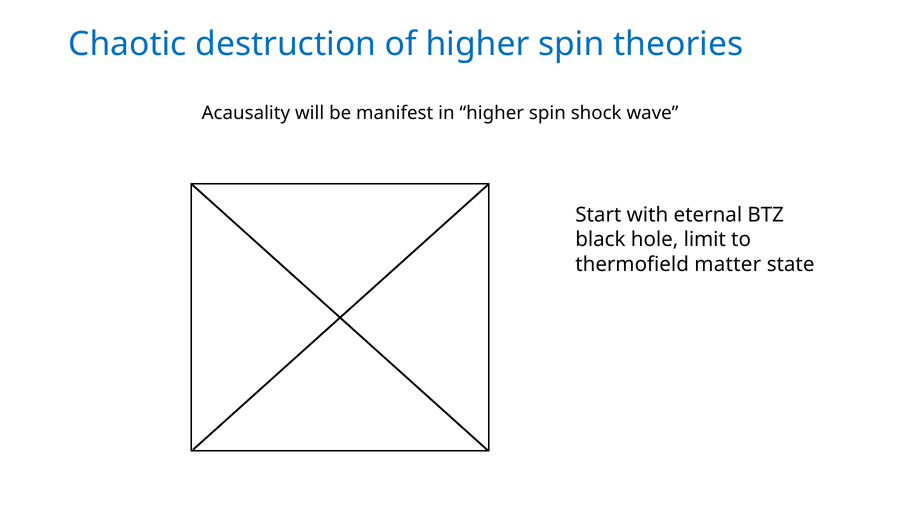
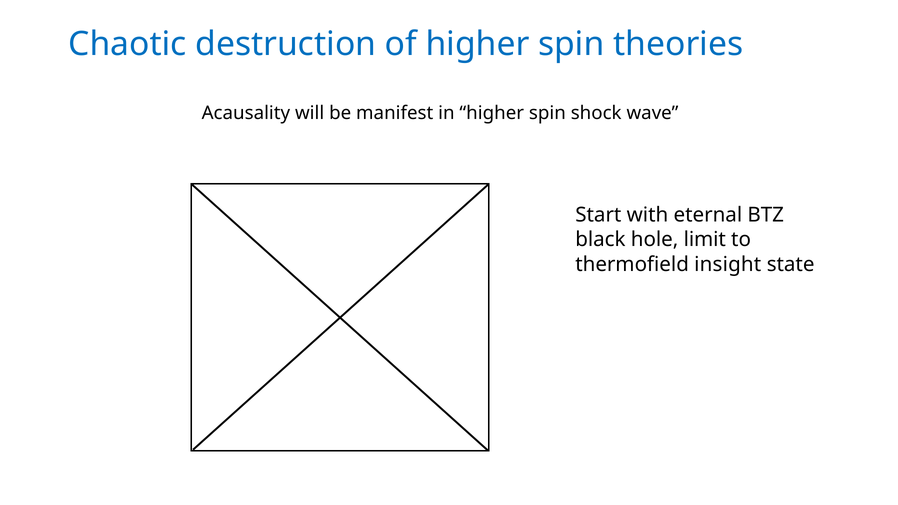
matter: matter -> insight (728, 264)
